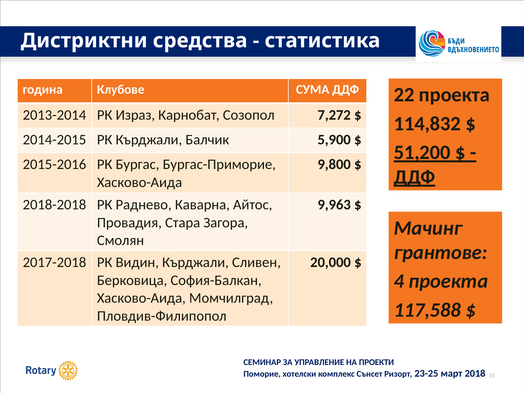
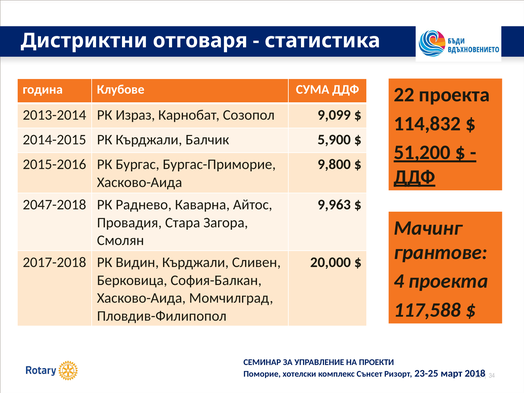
средства: средства -> отговаря (200, 41)
7,272: 7,272 -> 9,099 (334, 115)
2018-2018: 2018-2018 -> 2047-2018 (54, 205)
